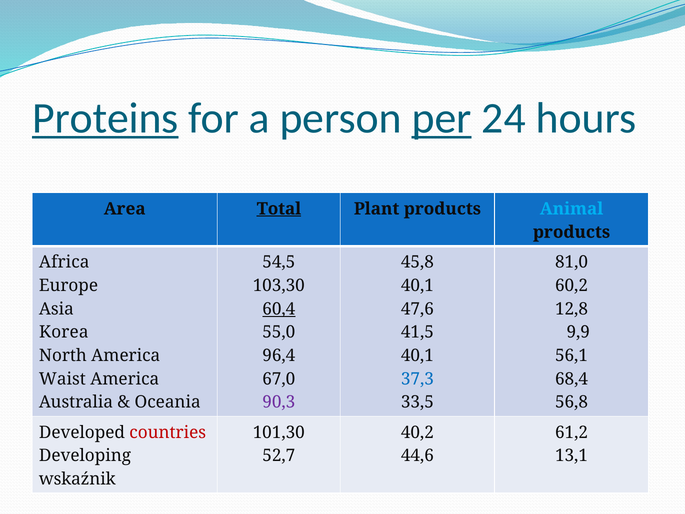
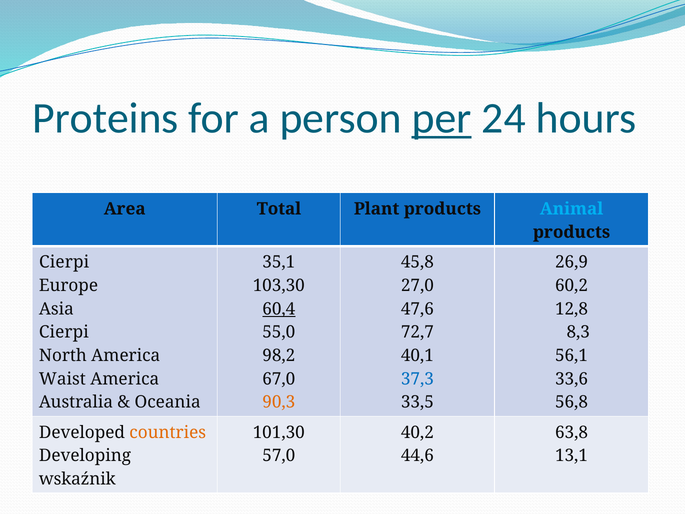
Proteins underline: present -> none (105, 118)
Total underline: present -> none (279, 209)
Africa: Africa -> Cierpi (64, 262)
54,5: 54,5 -> 35,1 (279, 262)
81,0: 81,0 -> 26,9 (572, 262)
40,1: 40,1 -> 27,0 (417, 285)
Korea: Korea -> Cierpi (64, 332)
41,5: 41,5 -> 72,7 (417, 332)
9,9: 9,9 -> 8,3 (578, 332)
96,4: 96,4 -> 98,2 (279, 355)
68,4: 68,4 -> 33,6 (572, 379)
90,3 colour: purple -> orange (279, 402)
countries colour: red -> orange (168, 432)
61,2: 61,2 -> 63,8 (572, 432)
52,7: 52,7 -> 57,0 (279, 455)
